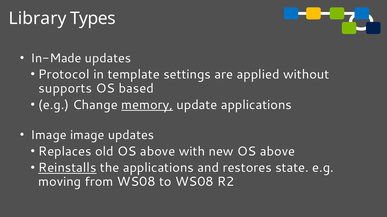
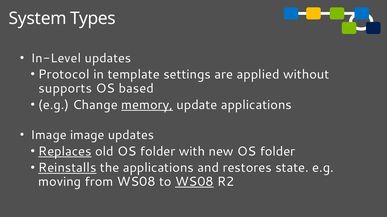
Library: Library -> System (38, 18)
In-Made: In-Made -> In-Level (56, 58)
Replaces underline: none -> present (65, 152)
old OS above: above -> folder (158, 152)
new OS above: above -> folder (278, 152)
WS08 underline: none -> present (194, 182)
